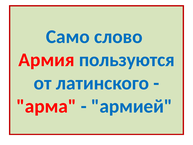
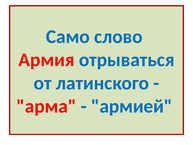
пользуются: пользуются -> отрываться (127, 60)
